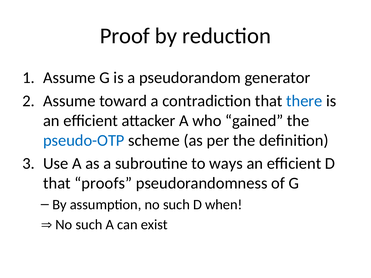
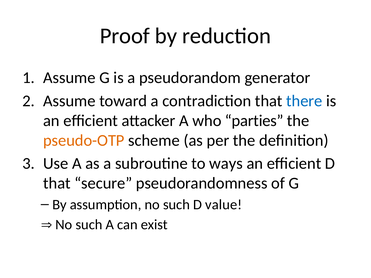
gained: gained -> parties (254, 121)
pseudo-OTP colour: blue -> orange (84, 141)
proofs: proofs -> secure (103, 183)
when: when -> value (224, 205)
